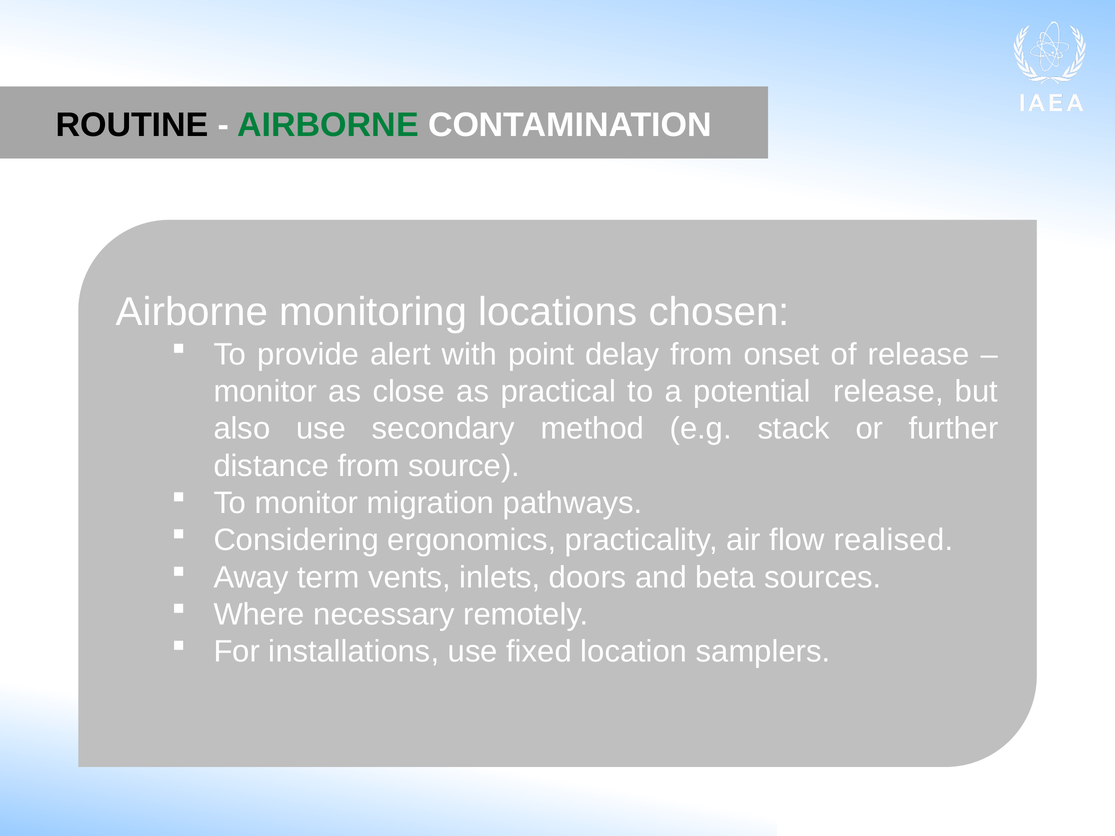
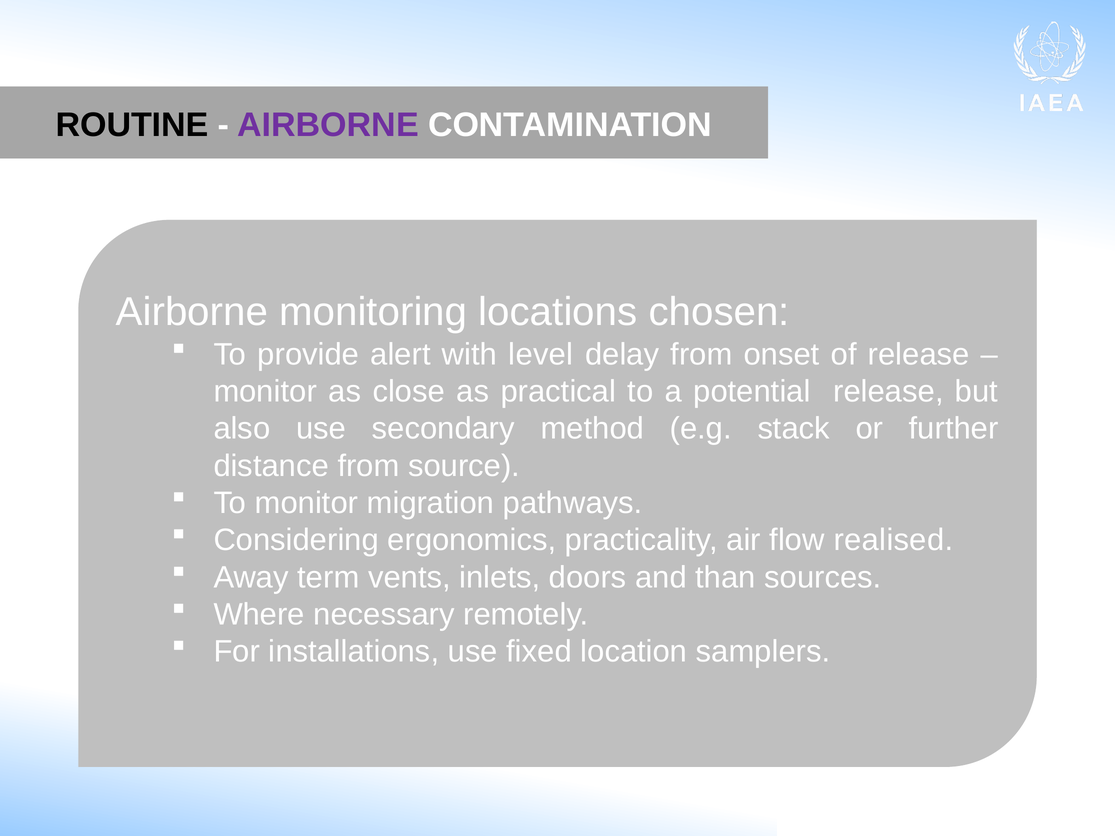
AIRBORNE colour: green -> purple (328, 125)
point: point -> level (541, 354)
beta: beta -> than (725, 577)
